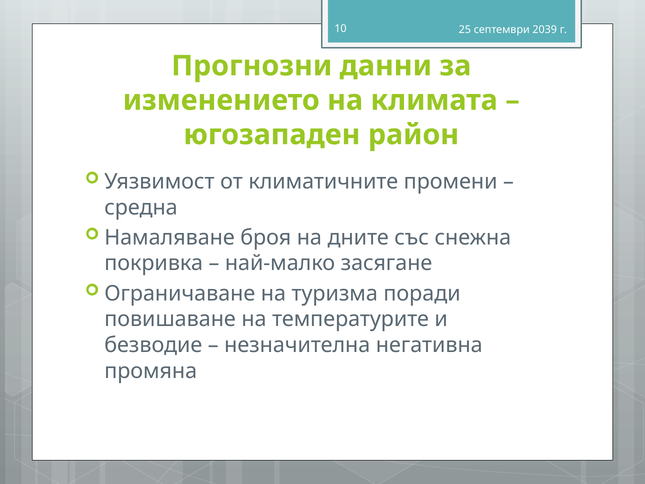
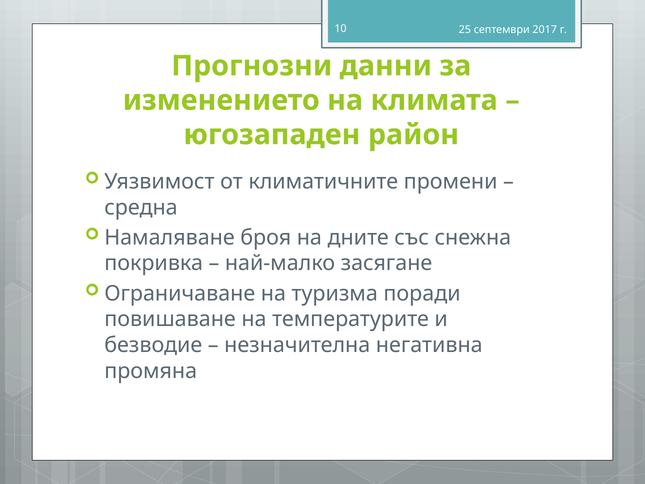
2039: 2039 -> 2017 (545, 29)
